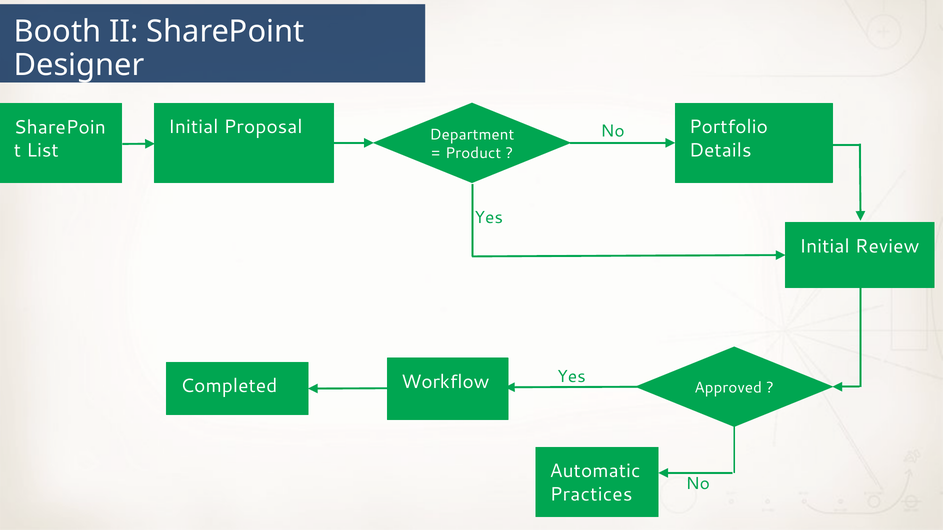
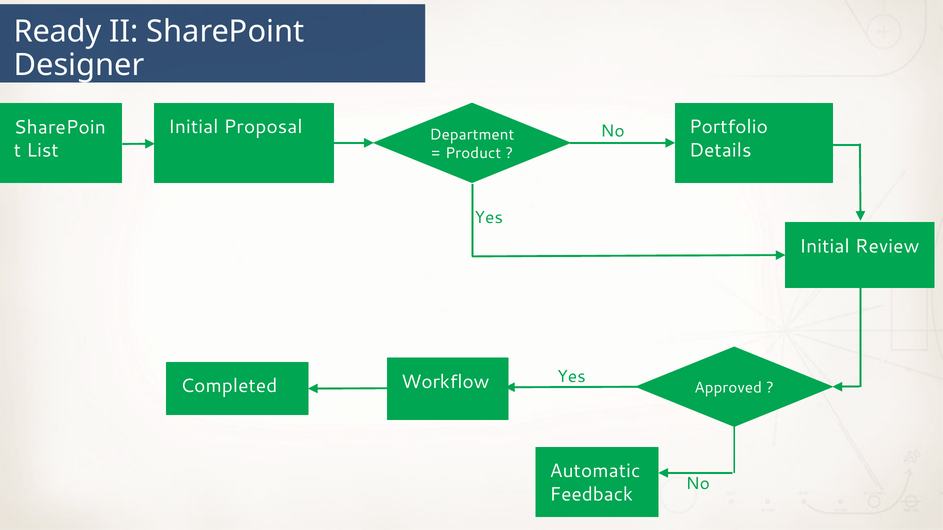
Booth: Booth -> Ready (58, 32)
Practices: Practices -> Feedback (591, 495)
